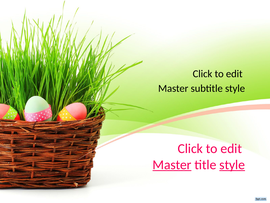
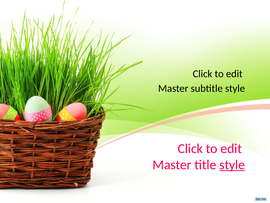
Master underline: present -> none (172, 164)
